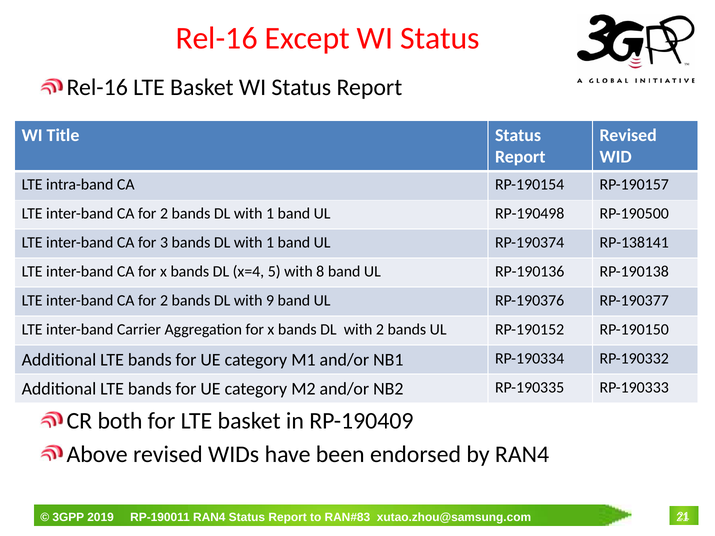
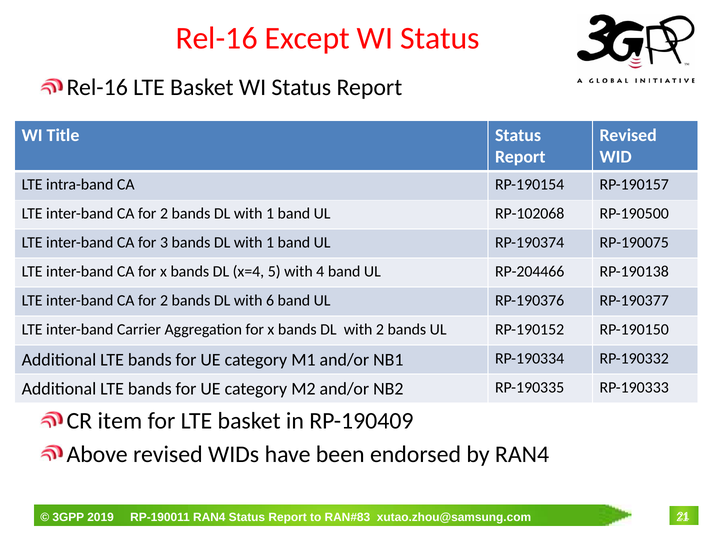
RP-190498: RP-190498 -> RP-102068 (530, 214)
RP-138141: RP-138141 -> RP-190075 (634, 243)
8: 8 -> 4 (320, 272)
RP-190136: RP-190136 -> RP-204466 (530, 272)
9: 9 -> 6 (270, 301)
both: both -> item (120, 421)
